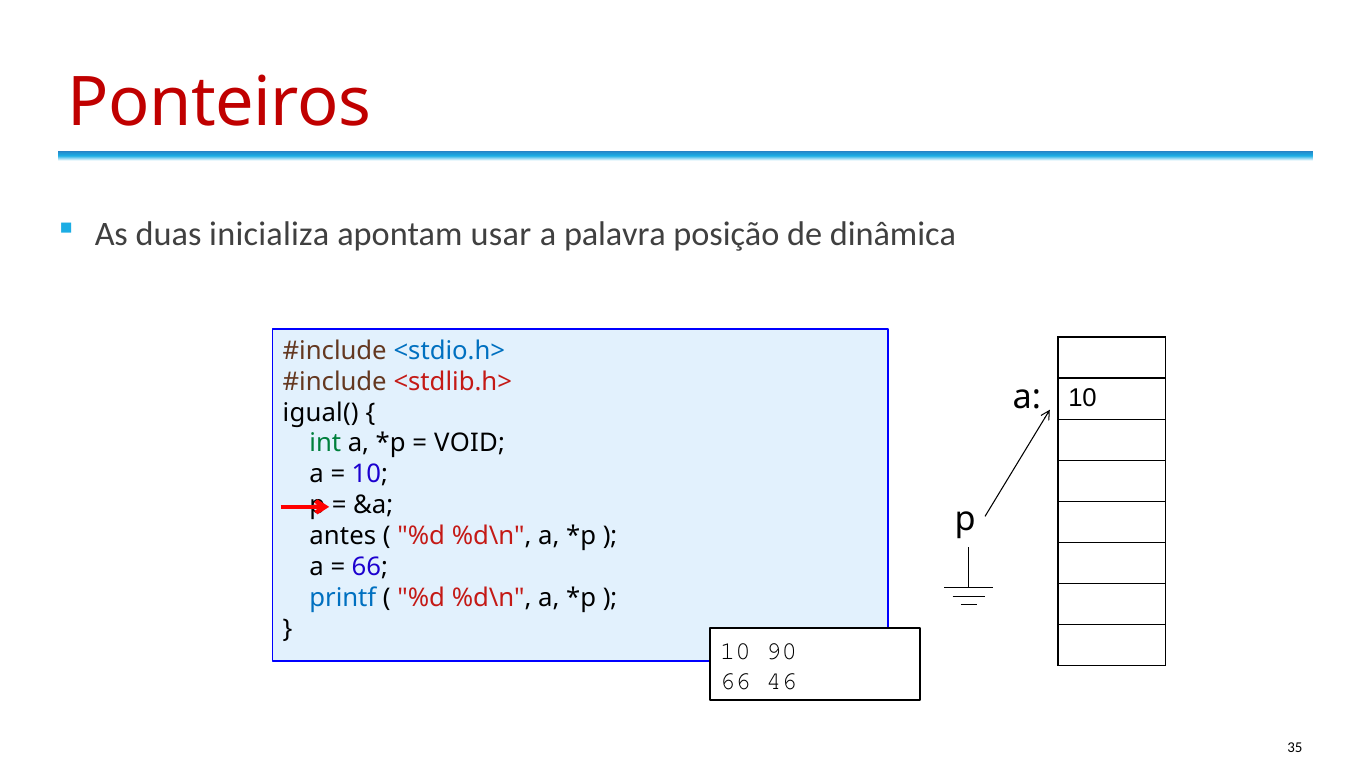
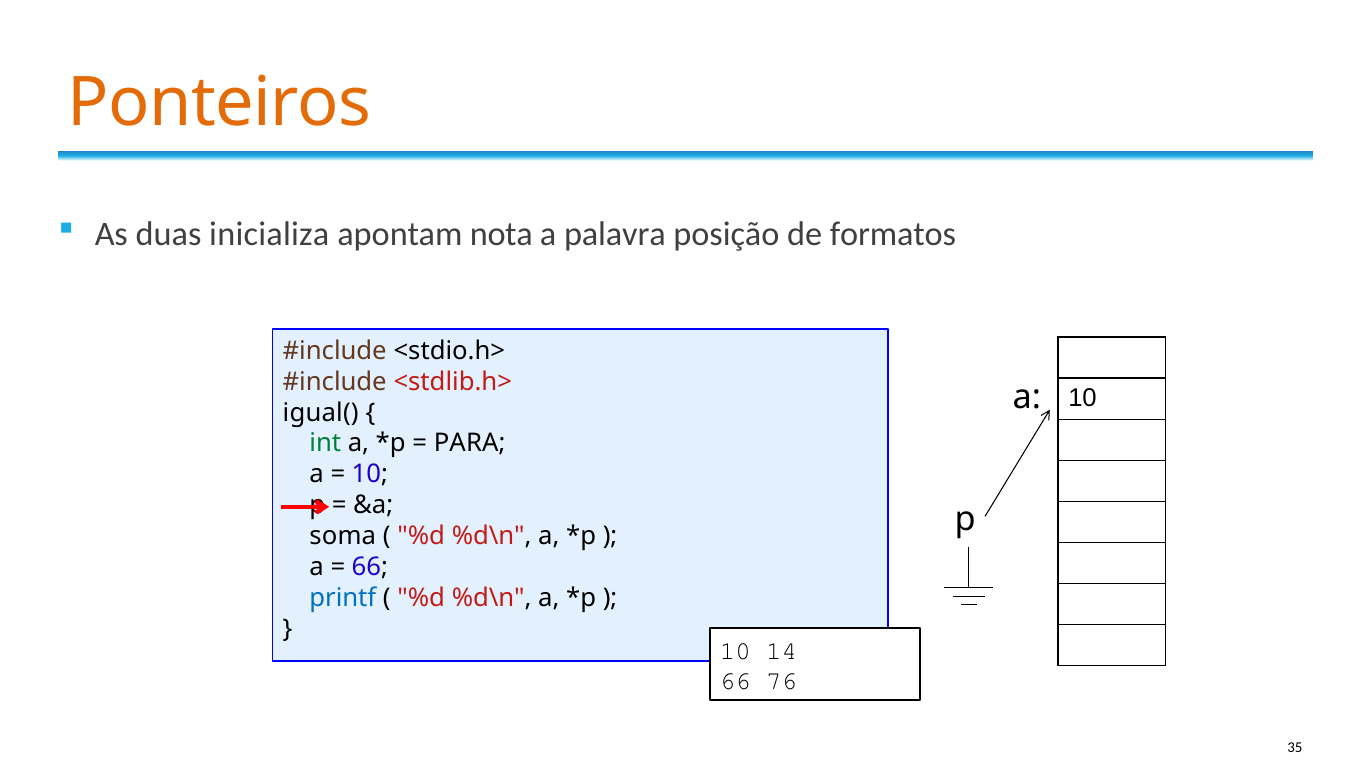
Ponteiros colour: red -> orange (220, 103)
usar: usar -> nota (501, 235)
dinâmica: dinâmica -> formatos (893, 235)
<stdio.h> colour: blue -> black (449, 351)
VOID: VOID -> PARA (470, 444)
antes: antes -> soma (343, 536)
90: 90 -> 14 (782, 651)
46: 46 -> 76 (782, 682)
